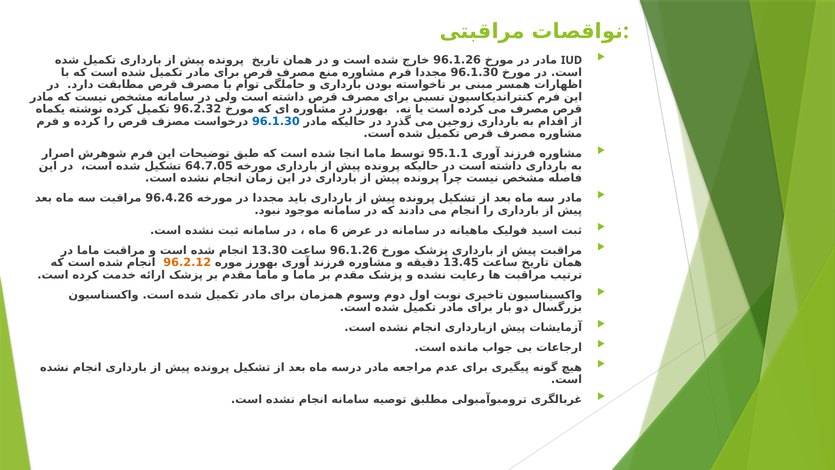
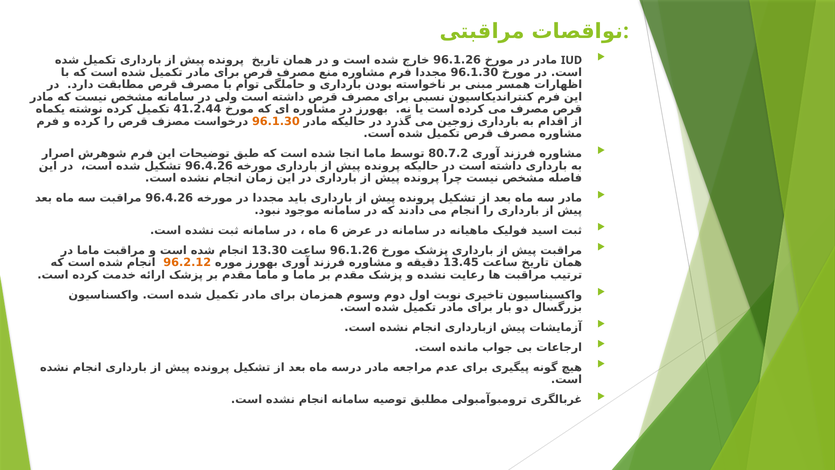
96.2.32: 96.2.32 -> 41.2.44 (197, 109)
96.1.30 colour: blue -> orange (276, 121)
95.1.1: 95.1.1 -> 80.7.2 (448, 154)
64.7.05: 64.7.05 -> 96.4.26 (209, 166)
